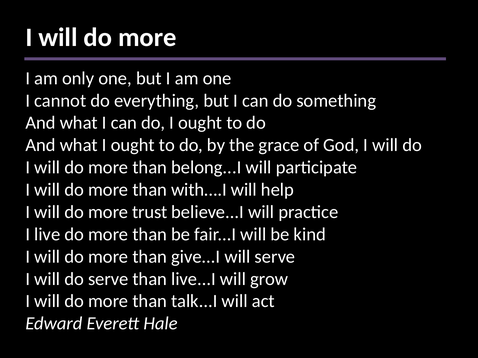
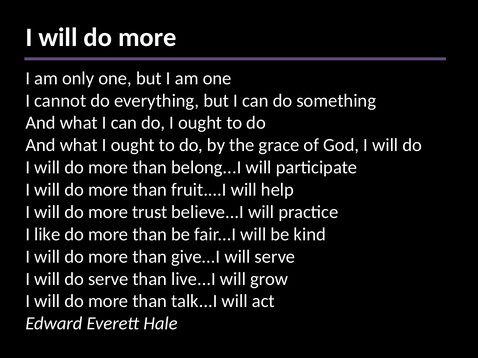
with....I: with....I -> fruit....I (199, 190)
live: live -> like (47, 235)
